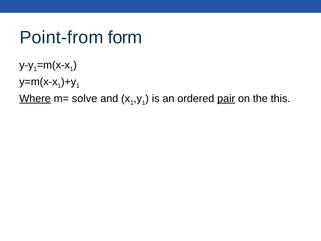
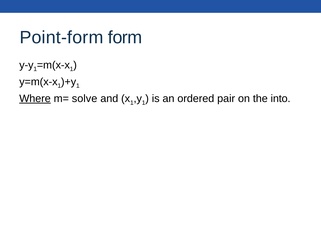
Point-from: Point-from -> Point-form (61, 37)
pair underline: present -> none (226, 98)
this: this -> into (281, 98)
